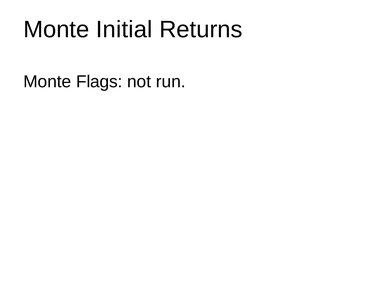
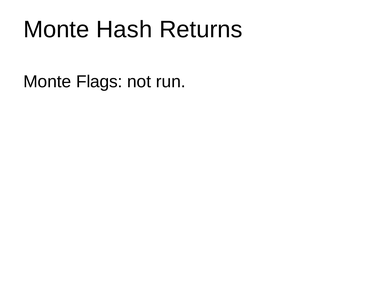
Initial: Initial -> Hash (124, 30)
